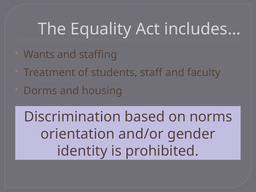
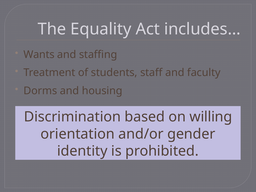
norms: norms -> willing (211, 117)
